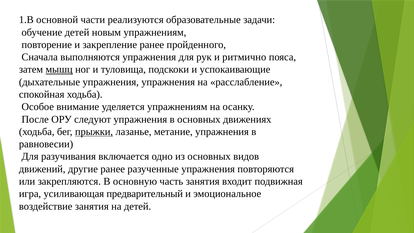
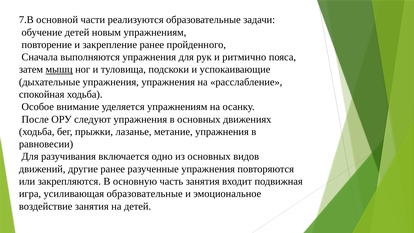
1.В: 1.В -> 7.В (26, 20)
прыжки underline: present -> none (94, 132)
усиливающая предварительный: предварительный -> образовательные (145, 194)
